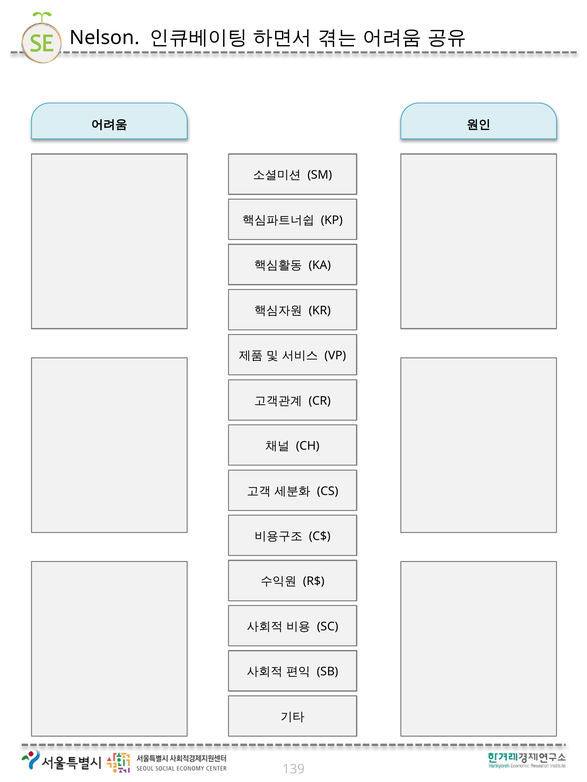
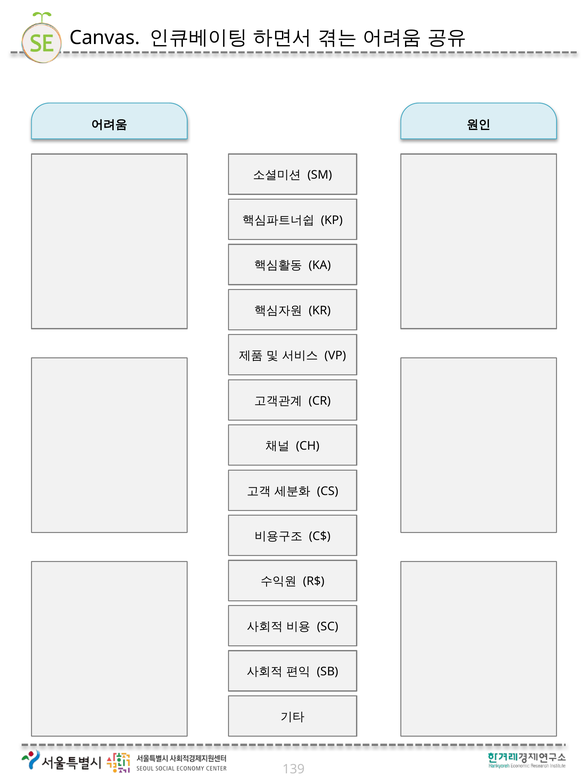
Nelson: Nelson -> Canvas (105, 38)
